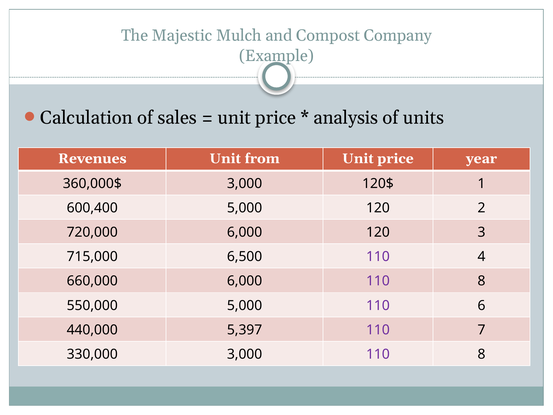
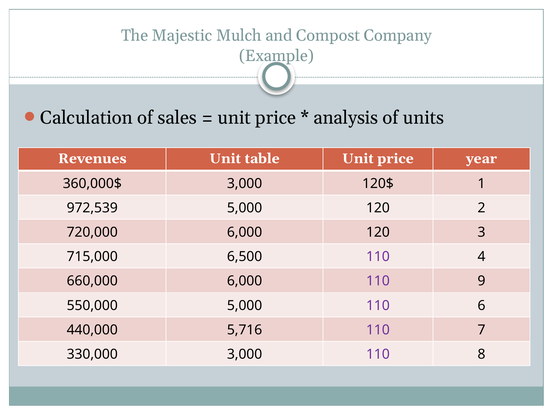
from: from -> table (262, 158)
600,400: 600,400 -> 972,539 (92, 208)
6,000 110 8: 8 -> 9 (481, 281)
5,397: 5,397 -> 5,716 (245, 330)
